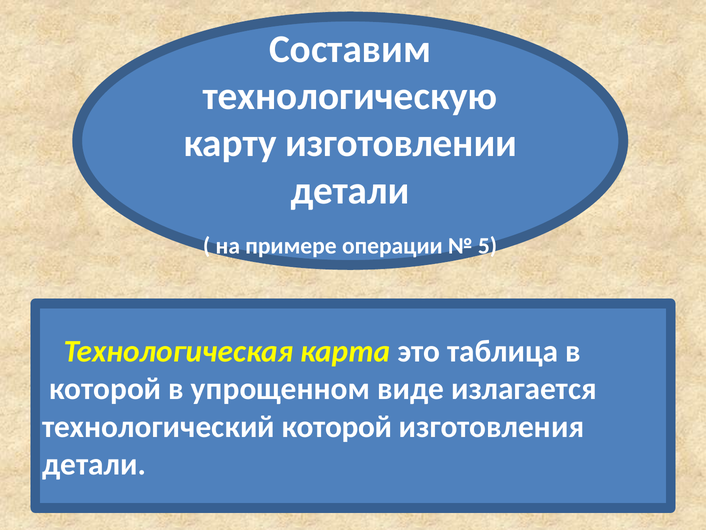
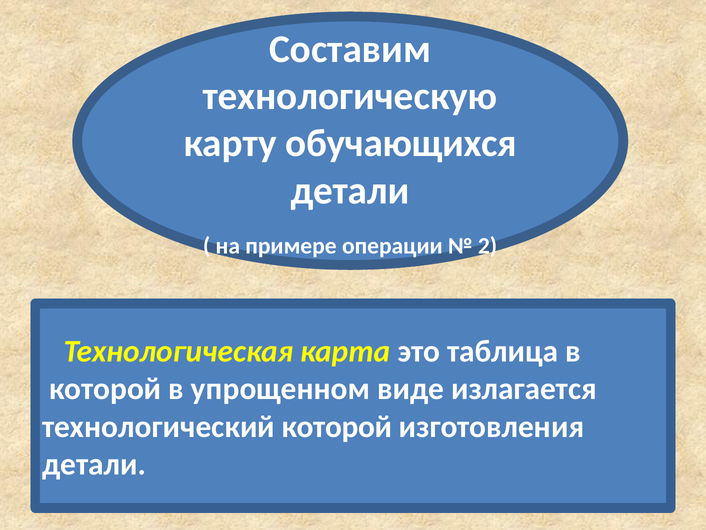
изготовлении: изготовлении -> обучающихся (401, 143)
5: 5 -> 2 (488, 246)
